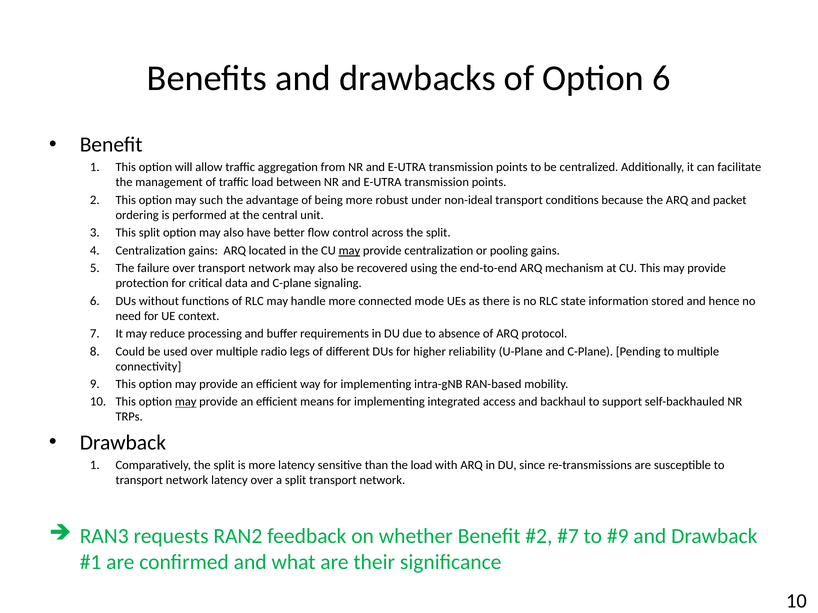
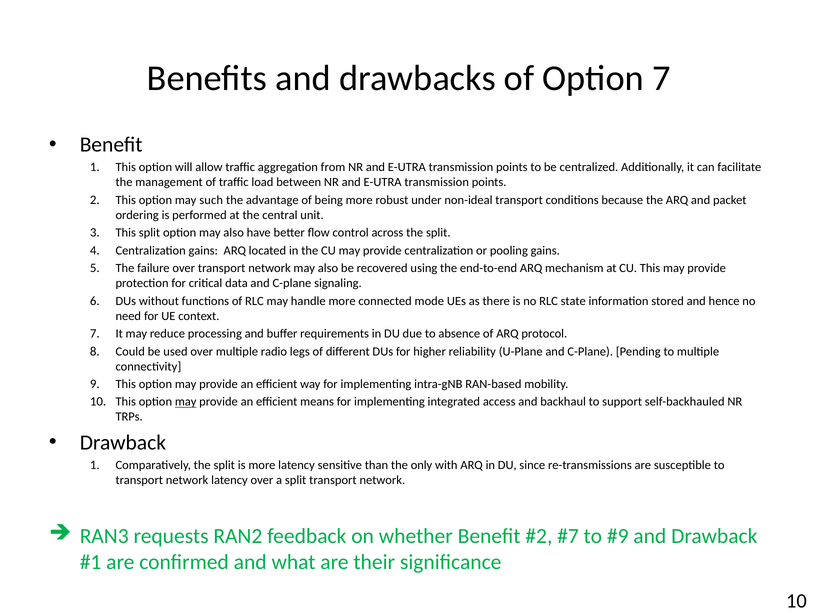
Option 6: 6 -> 7 (661, 78)
may underline: present -> none (349, 251)
the load: load -> only (422, 465)
